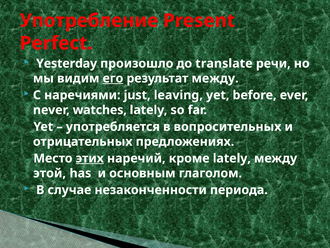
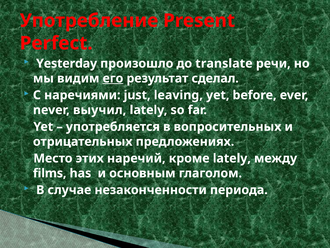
результат между: между -> сделал (215, 78)
watches: watches -> выучил (100, 110)
этих underline: present -> none (90, 158)
этой: этой -> films (50, 173)
